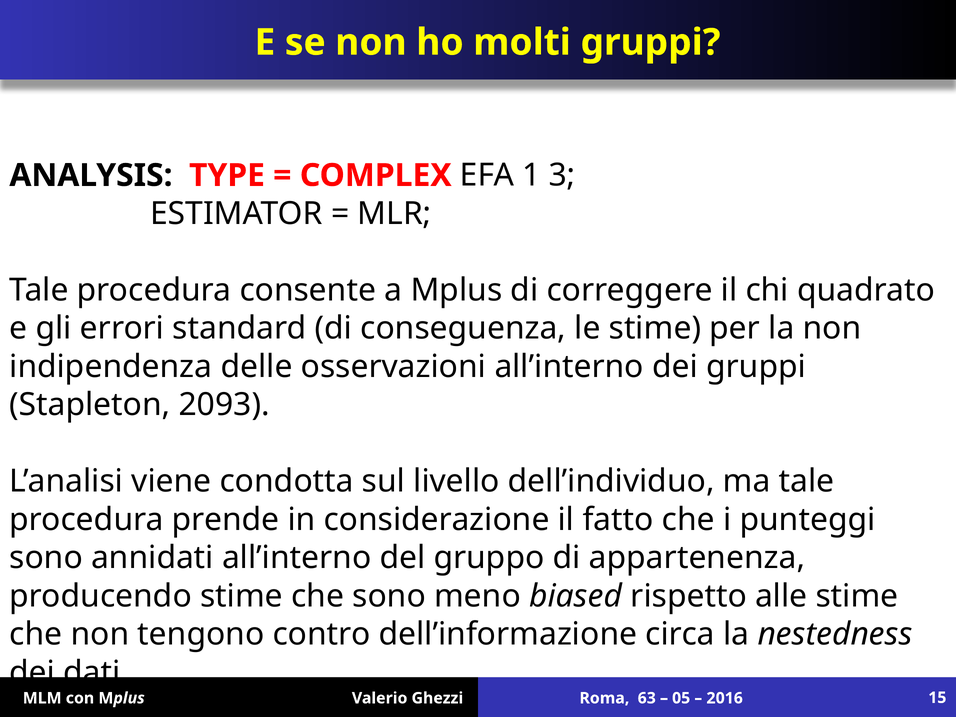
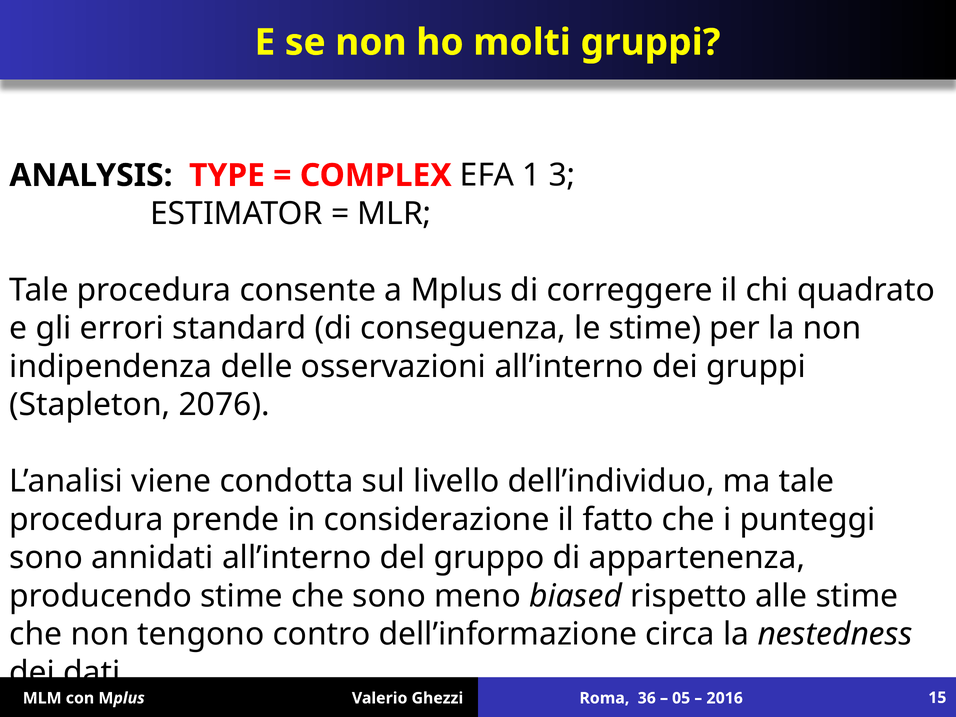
2093: 2093 -> 2076 (224, 405)
63: 63 -> 36 (647, 698)
